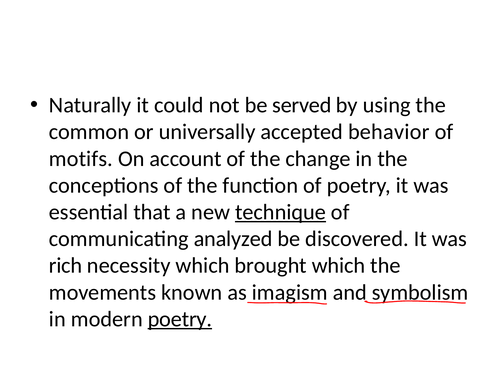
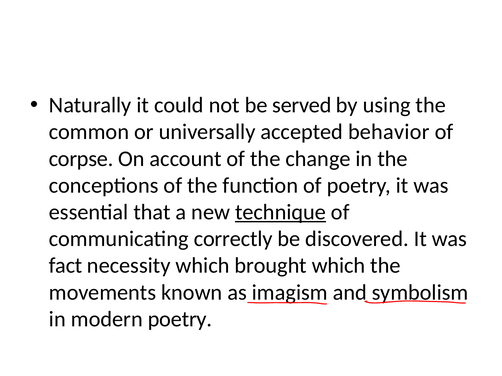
motifs: motifs -> corpse (81, 159)
analyzed: analyzed -> correctly (233, 239)
rich: rich -> fact (66, 266)
poetry underline: present -> none (180, 320)
